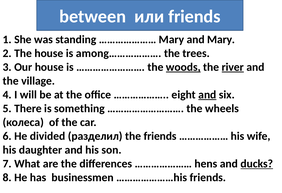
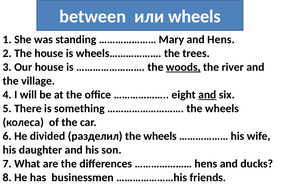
или friends: friends -> wheels (194, 16)
and Mary: Mary -> Hens (221, 39)
among………………: among……………… -> wheels……………… (119, 53)
river underline: present -> none (233, 67)
разделил the friends: friends -> wheels (160, 136)
ducks underline: present -> none (257, 164)
